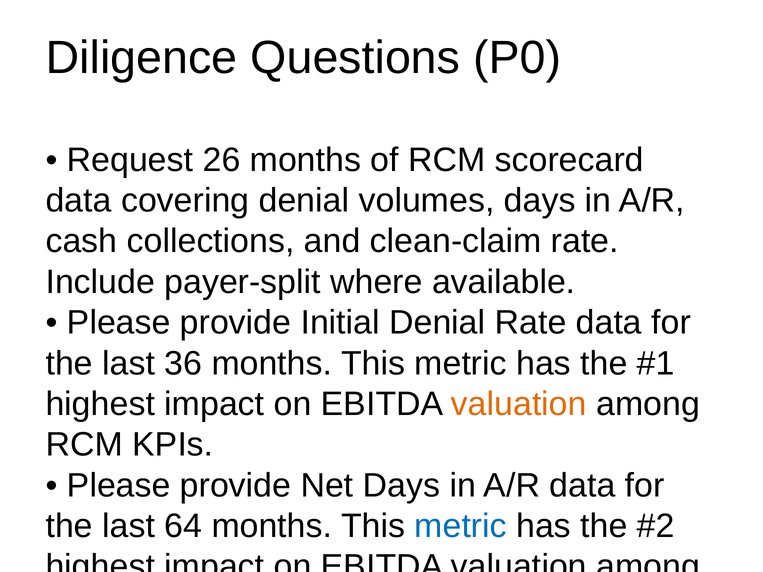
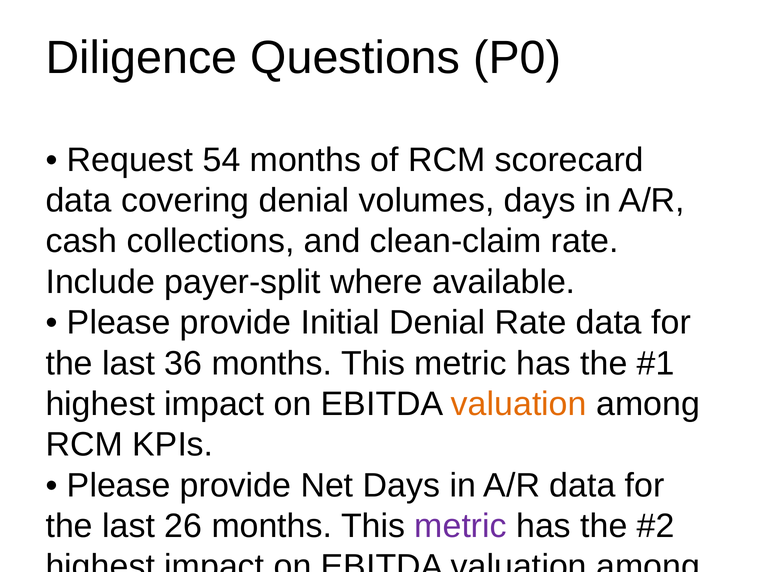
26: 26 -> 54 (221, 160)
64: 64 -> 26 (183, 526)
metric colour: blue -> purple (461, 526)
